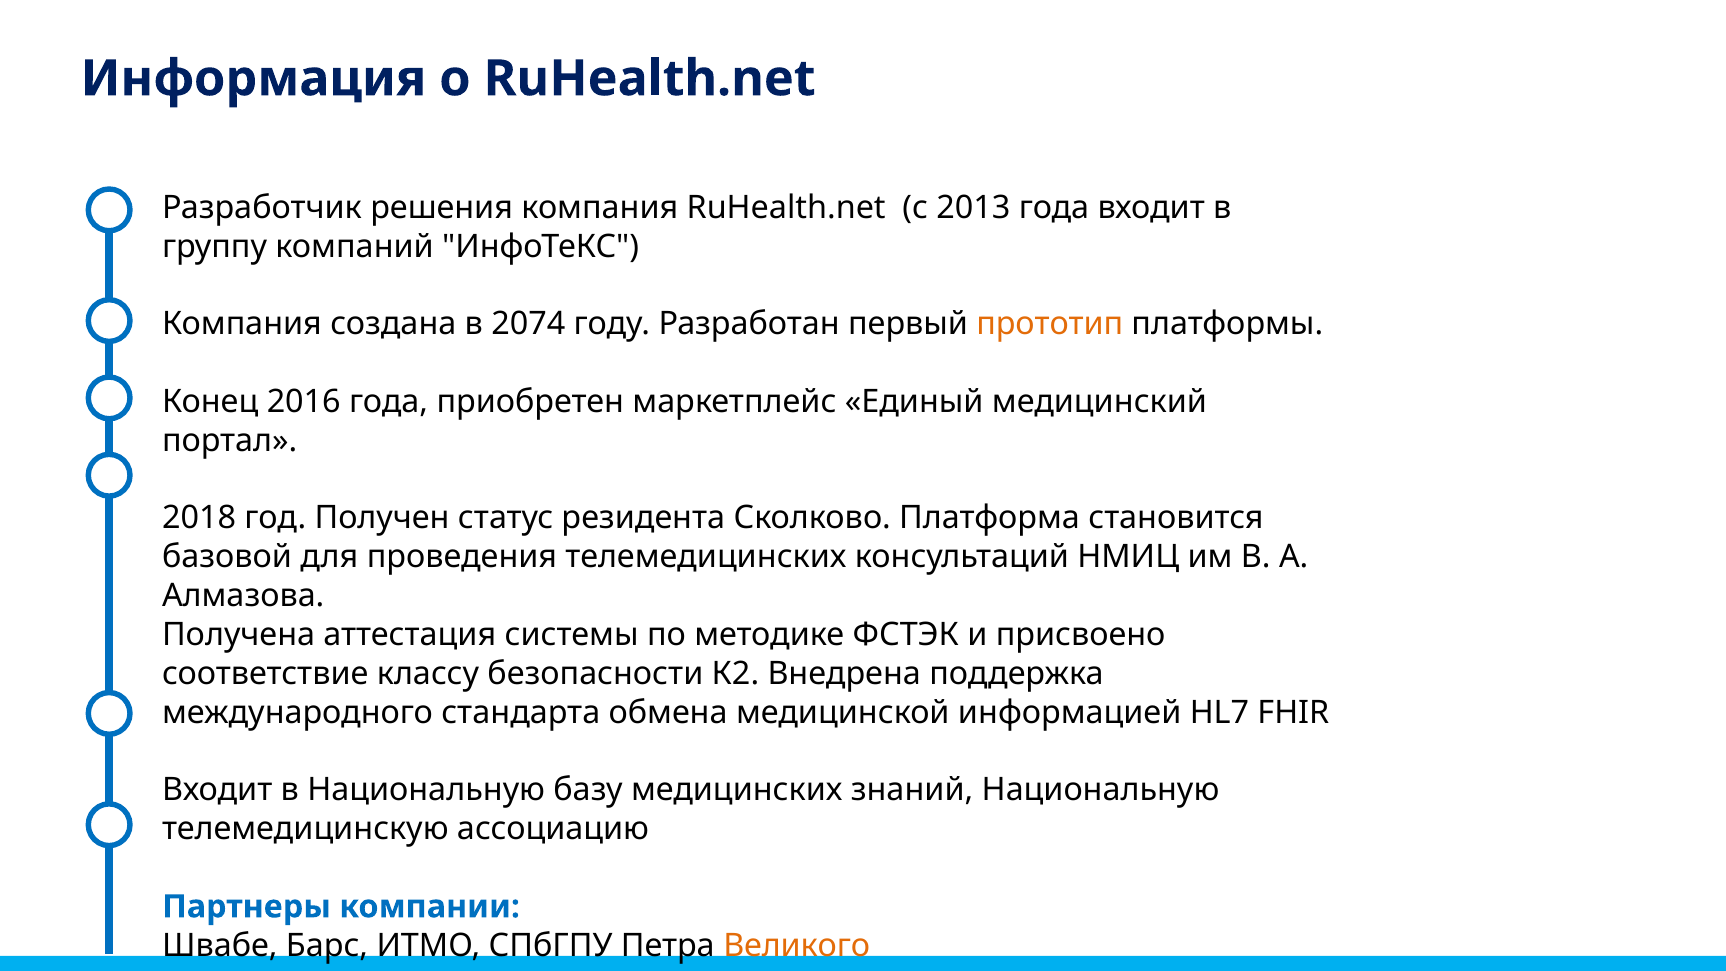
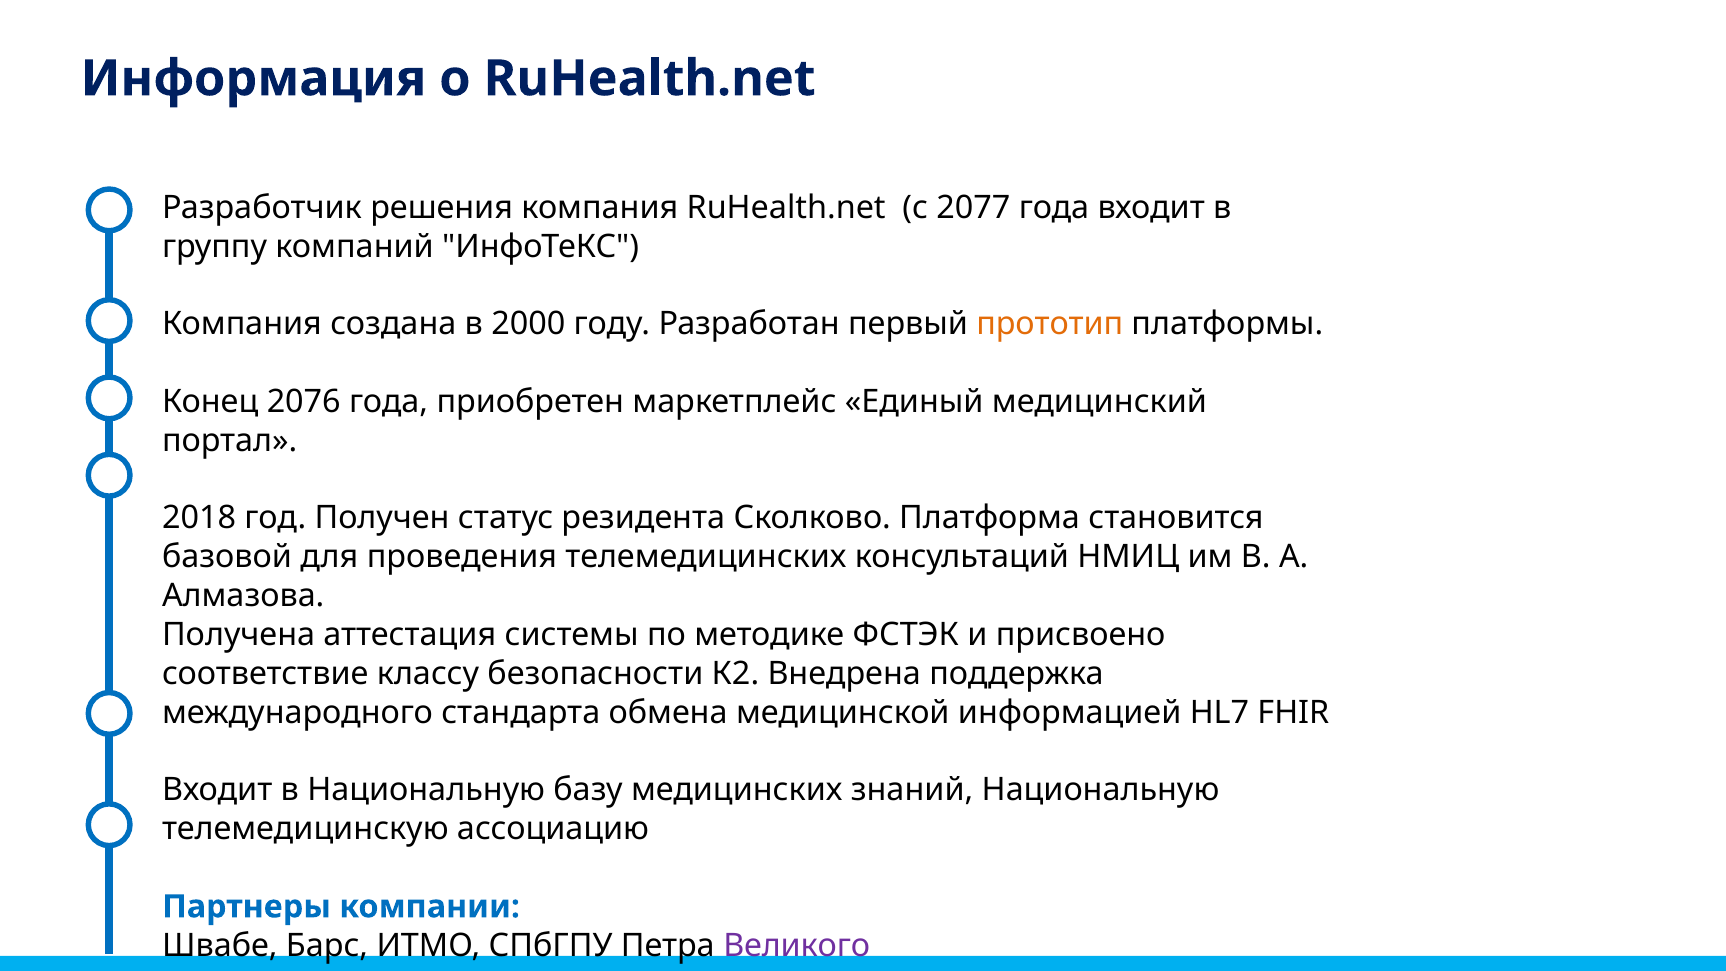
2013: 2013 -> 2077 (973, 208)
2074: 2074 -> 2000 (528, 324)
2016: 2016 -> 2076 (304, 402)
Великого colour: orange -> purple (797, 945)
